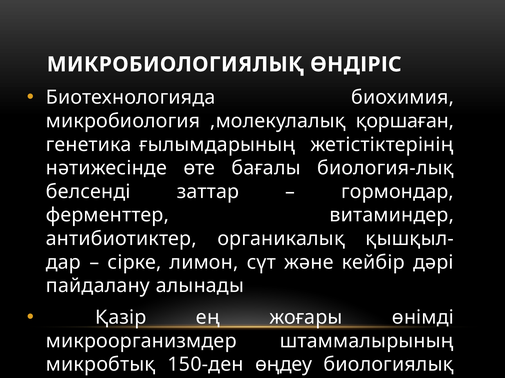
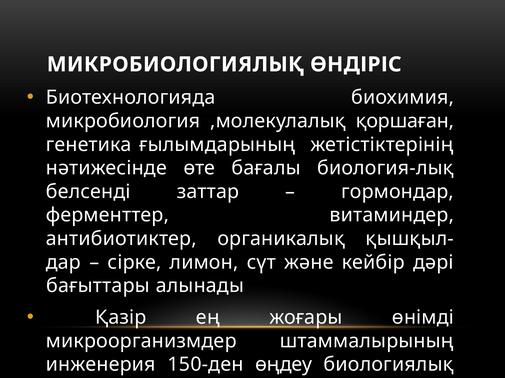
пайдалану: пайдалану -> бағыттары (98, 286)
микробтық: микробтық -> инженерия (101, 365)
